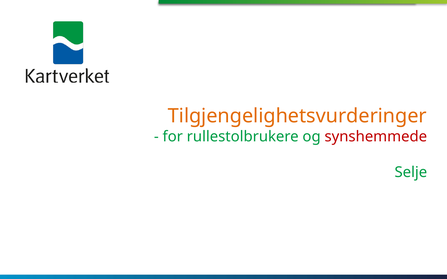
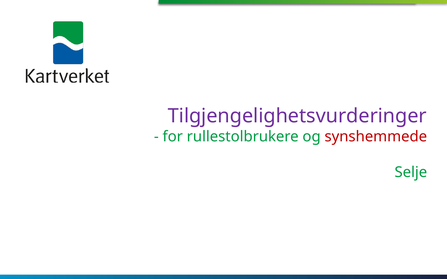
Tilgjengelighetsvurderinger colour: orange -> purple (297, 116)
